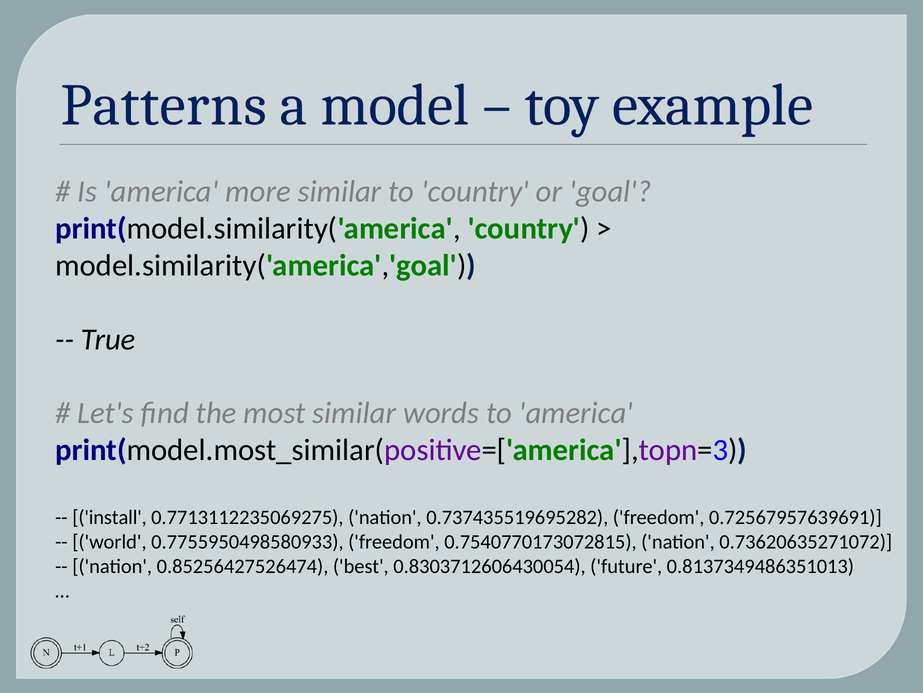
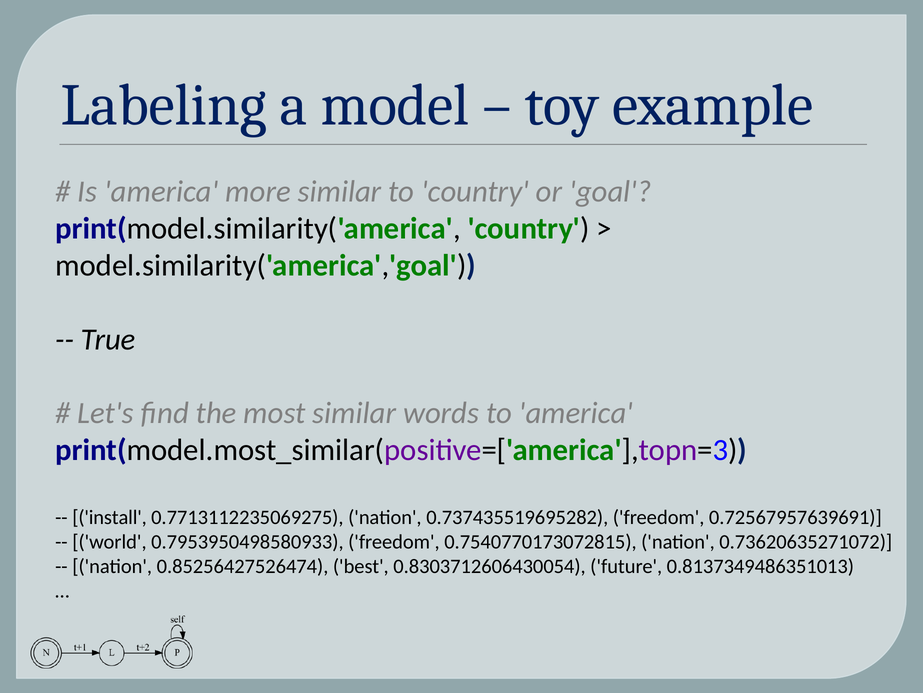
Patterns: Patterns -> Labeling (164, 105)
0.7755950498580933: 0.7755950498580933 -> 0.7953950498580933 (247, 541)
